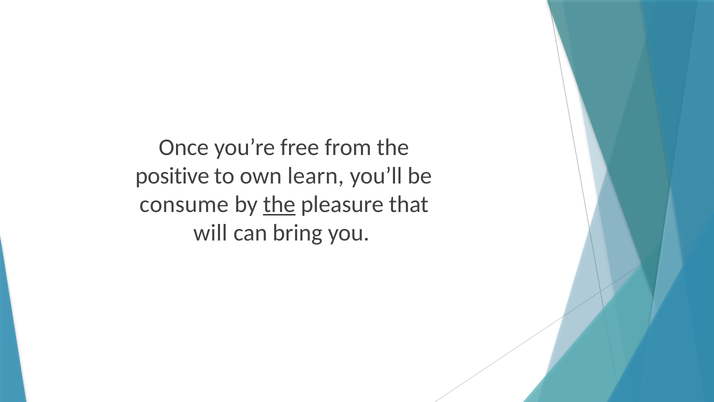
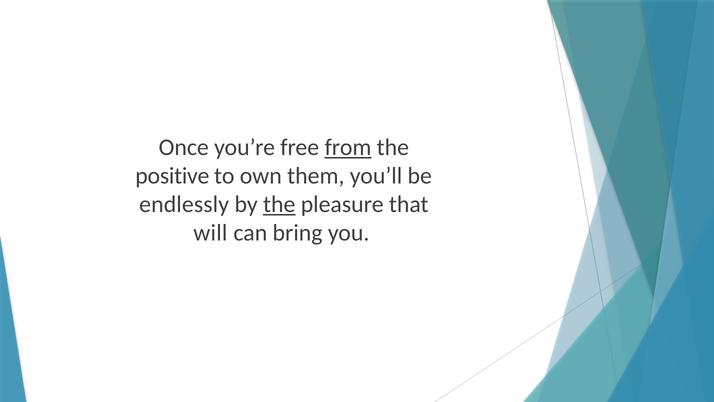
from underline: none -> present (348, 147)
learn: learn -> them (316, 176)
consume: consume -> endlessly (184, 204)
